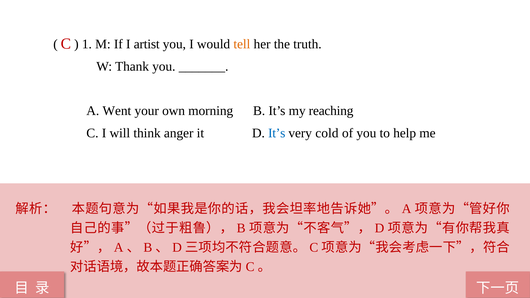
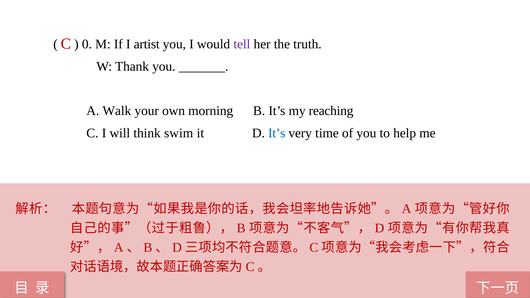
1: 1 -> 0 (87, 44)
tell colour: orange -> purple (242, 44)
Went: Went -> Walk (117, 111)
anger: anger -> swim (179, 133)
cold: cold -> time (327, 133)
